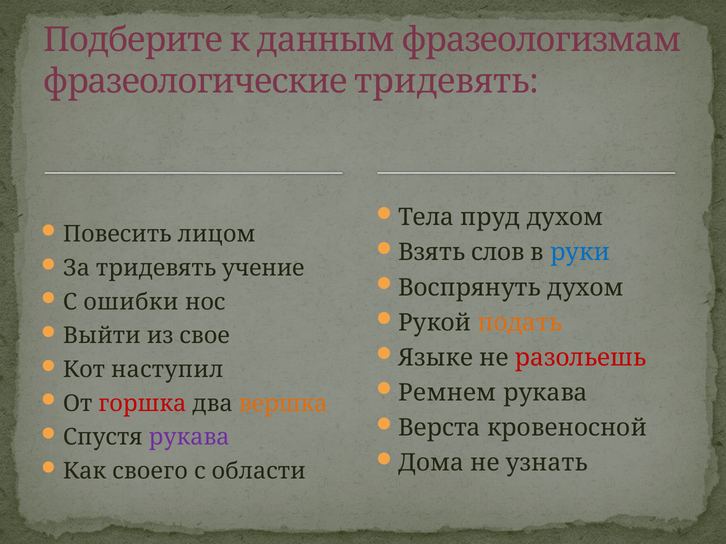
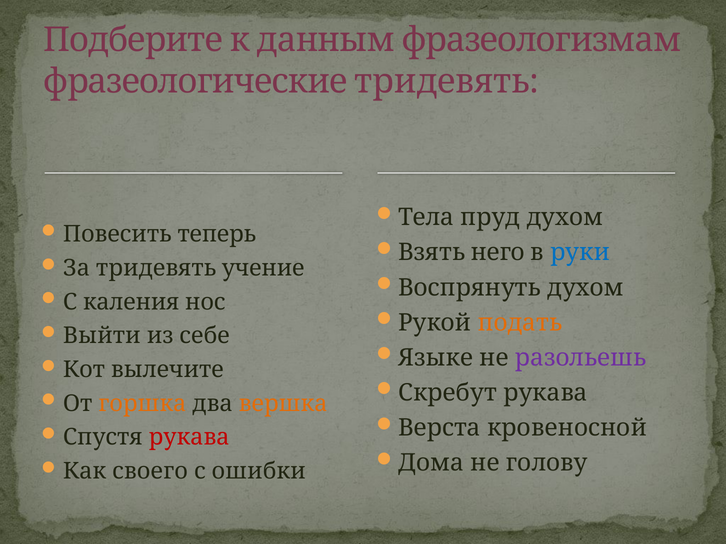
лицом: лицом -> теперь (217, 234)
слов: слов -> него (498, 253)
ошибки: ошибки -> каления (131, 302)
свое: свое -> себе (205, 336)
разольешь colour: red -> purple (580, 358)
наступил: наступил -> вылечите (167, 370)
Ремнем: Ремнем -> Скребут (447, 393)
горшка colour: red -> orange (142, 404)
рукава colour: purple -> red (189, 438)
узнать: узнать -> голову (547, 463)
области: области -> ошибки (259, 472)
